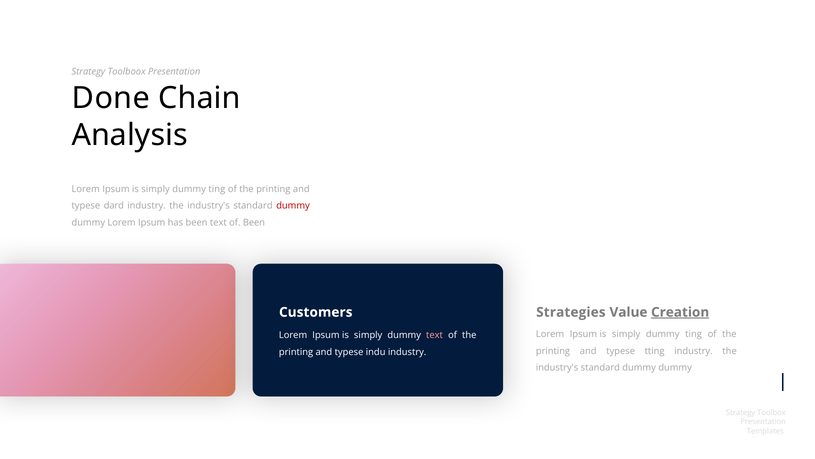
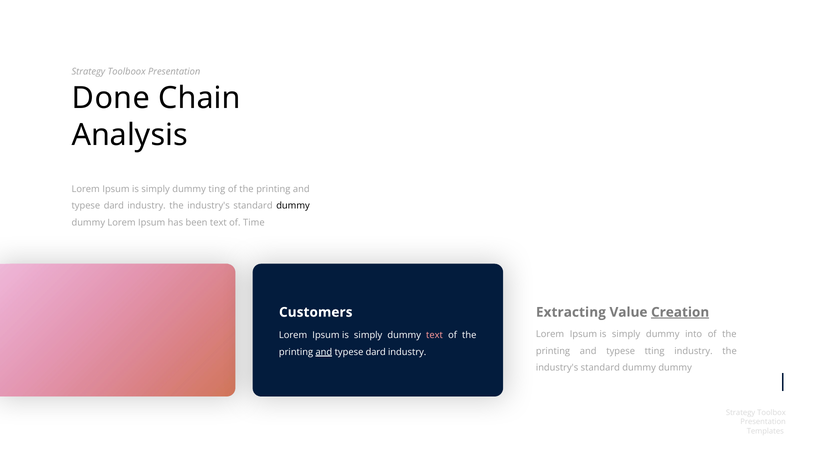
dummy colour: red -> black (293, 206)
of Been: Been -> Time (254, 222)
Strategies: Strategies -> Extracting (571, 312)
ting: ting -> into (694, 334)
and underline: none -> present (324, 352)
indu: indu -> dard (376, 352)
